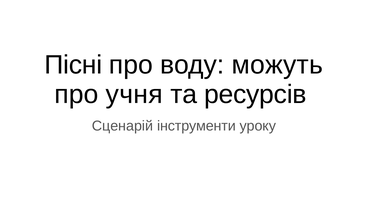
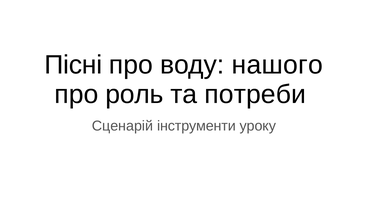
можуть: можуть -> нашого (277, 65)
учня: учня -> роль (134, 94)
ресурсів: ресурсів -> потреби (255, 94)
